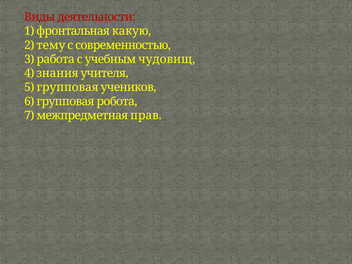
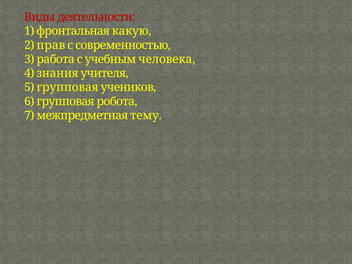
тему: тему -> прав (51, 45)
чудовищ: чудовищ -> человека (167, 59)
прав: прав -> тему (146, 116)
